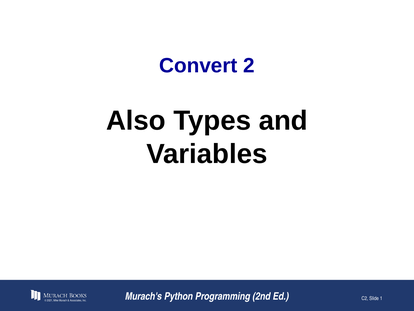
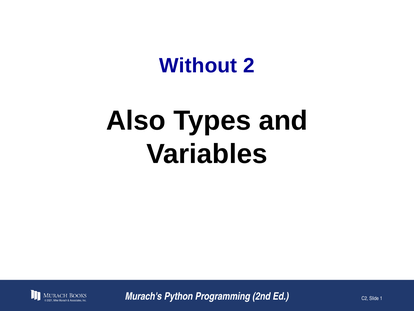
Convert: Convert -> Without (198, 66)
